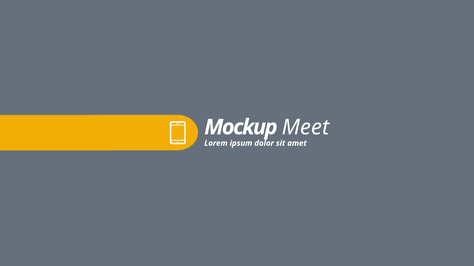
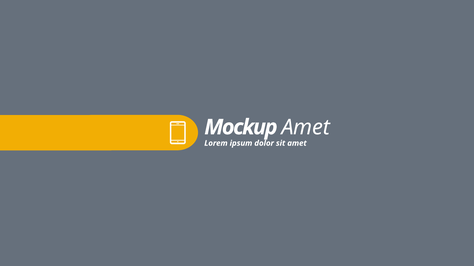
Meet: Meet -> Amet (306, 127)
